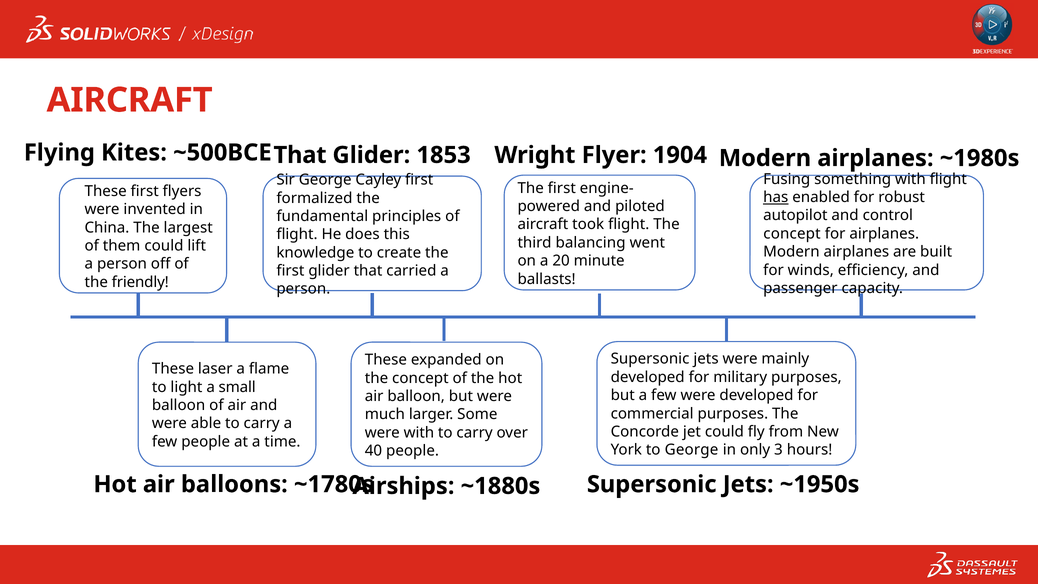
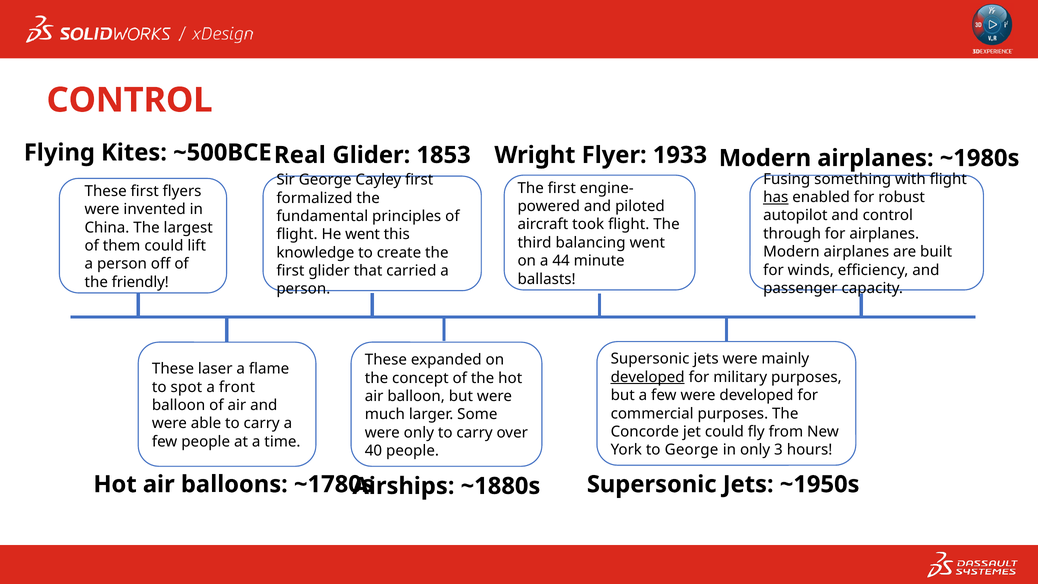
AIRCRAFT: AIRCRAFT -> CONTROL (130, 100)
~500BCE That: That -> Real (300, 155)
1904: 1904 -> 1933 (680, 155)
concept: concept -> through (792, 234)
He does: does -> went (363, 234)
20: 20 -> 44 (561, 261)
developed underline: none -> present (648, 377)
light: light -> spot (186, 387)
small: small -> front (237, 387)
were with: with -> only (419, 432)
